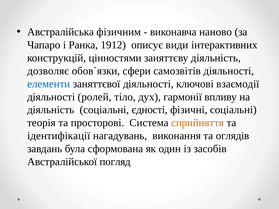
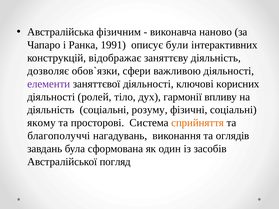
1912: 1912 -> 1991 (113, 45)
види: види -> були (177, 45)
цінностями: цінностями -> відображає (115, 58)
самозвітів: самозвітів -> важливою (177, 71)
елементи colour: blue -> purple (49, 84)
взаємодії: взаємодії -> корисних (238, 84)
єдності: єдності -> розуму (150, 110)
теорія: теорія -> якому (41, 123)
ідентифікації: ідентифікації -> благополуччі (59, 136)
